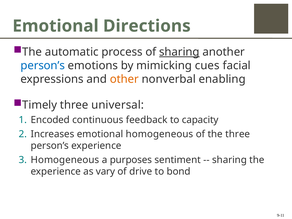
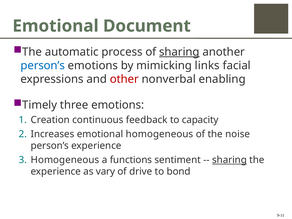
Directions: Directions -> Document (147, 26)
cues: cues -> links (207, 66)
other colour: orange -> red (124, 79)
three universal: universal -> emotions (118, 105)
Encoded: Encoded -> Creation (50, 120)
the three: three -> noise (238, 134)
purposes: purposes -> functions (131, 160)
sharing underline: none -> present (229, 160)
